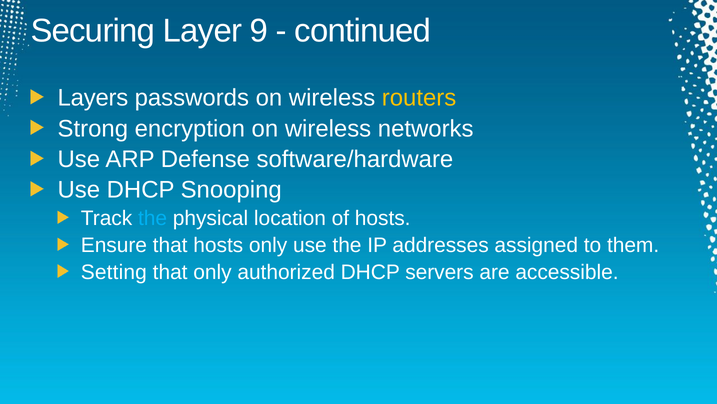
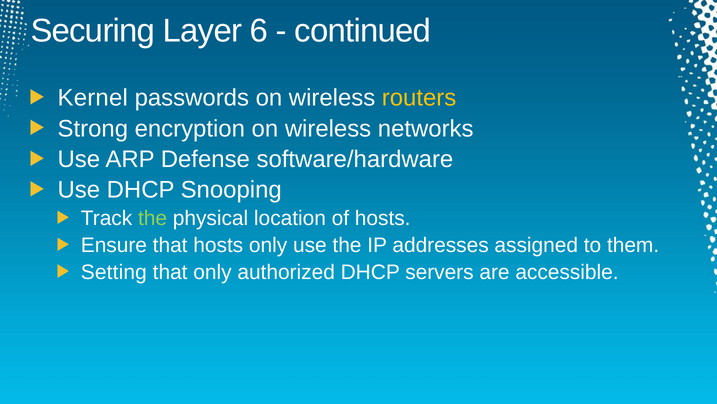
9: 9 -> 6 (259, 31)
Layers: Layers -> Kernel (93, 98)
the colour: light blue -> light green (153, 218)
